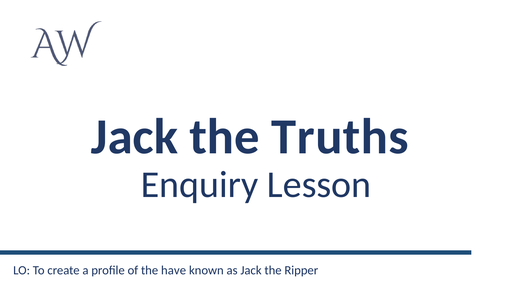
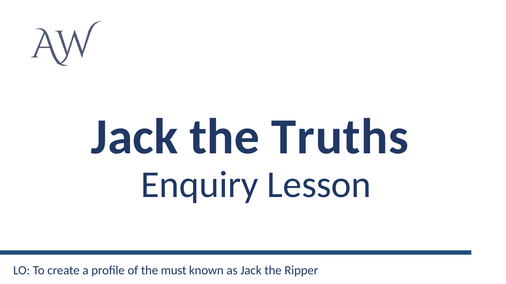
have: have -> must (174, 271)
